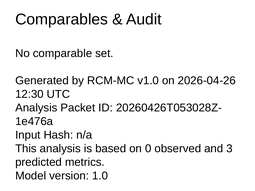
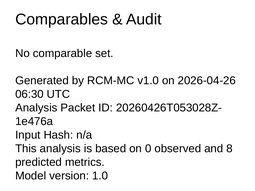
12:30: 12:30 -> 06:30 (29, 94)
3: 3 -> 8 (230, 149)
